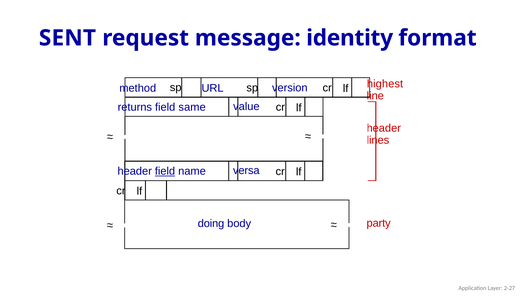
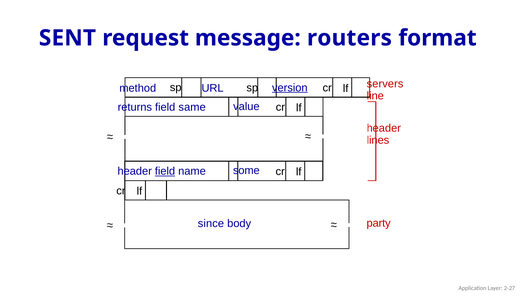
identity: identity -> routers (349, 38)
highest: highest -> servers (385, 84)
version underline: none -> present (290, 88)
versa: versa -> some (246, 170)
doing: doing -> since (211, 223)
